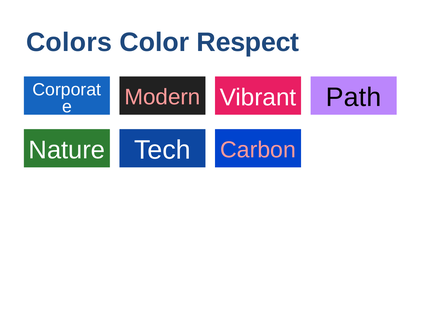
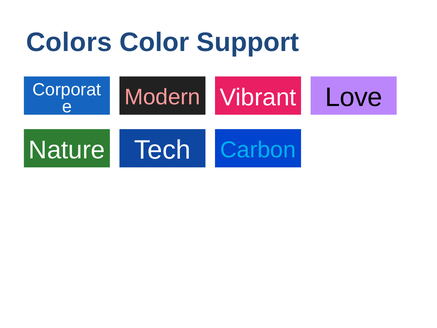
Respect: Respect -> Support (248, 42)
Path: Path -> Love (354, 97)
Carbon colour: pink -> light blue (258, 150)
